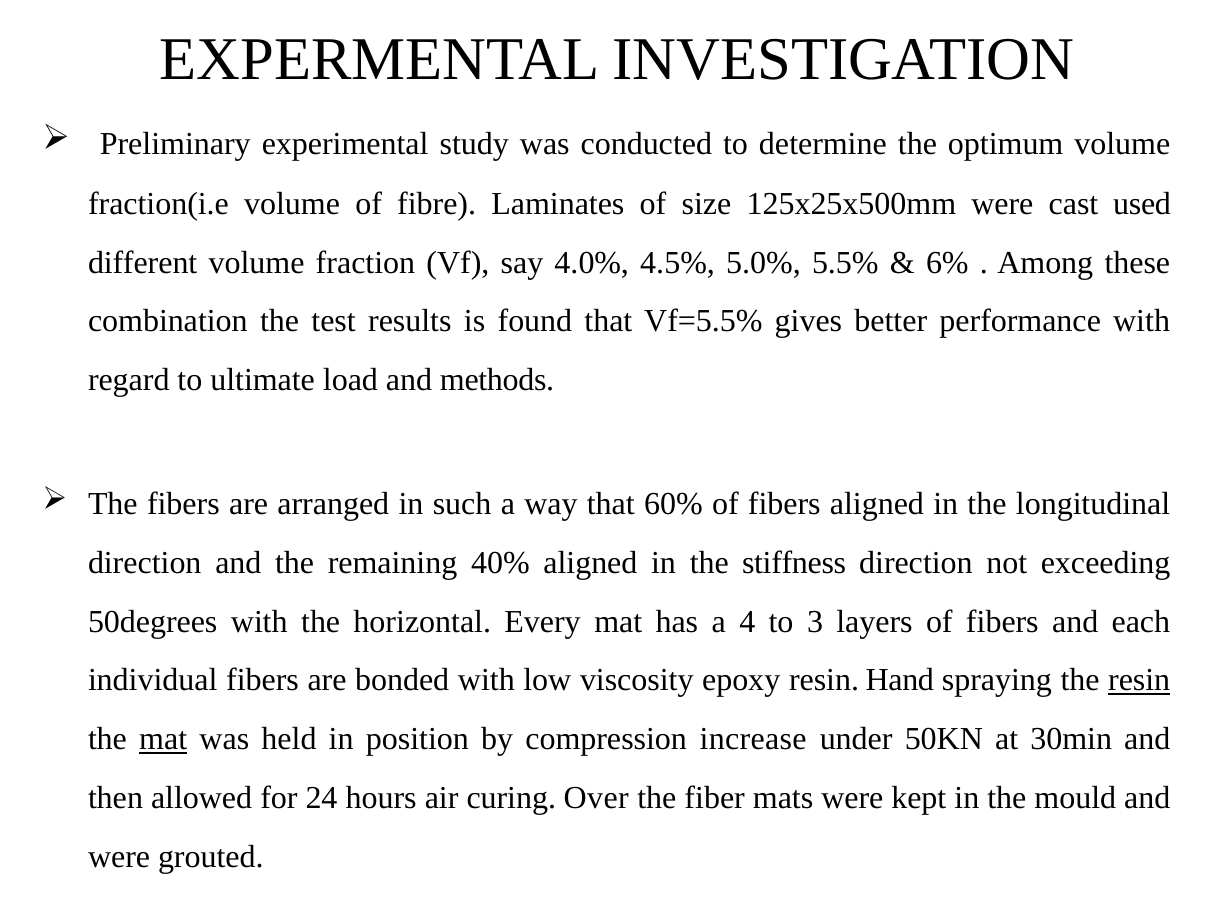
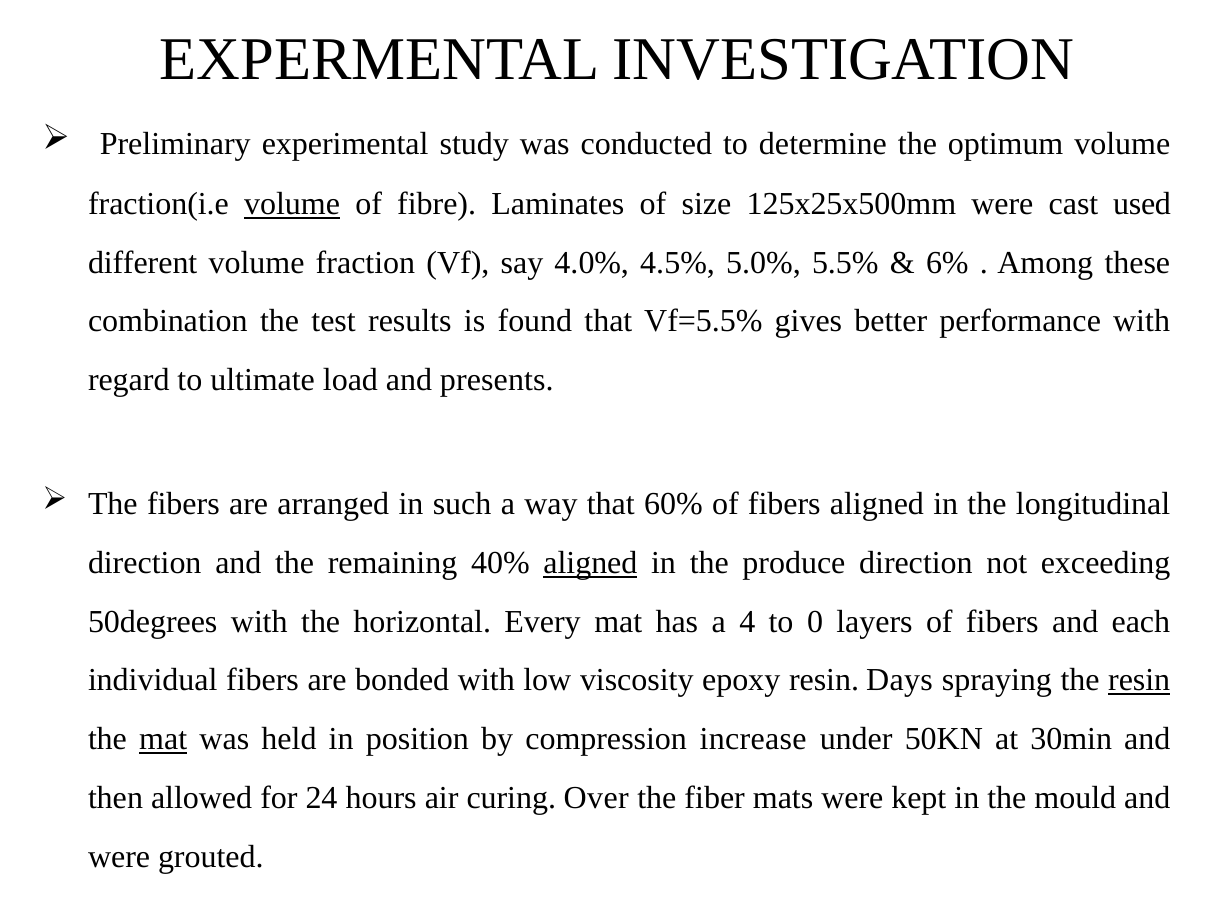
volume underline: none -> present (292, 204)
methods: methods -> presents (497, 380)
aligned underline: none -> present (590, 563)
stiffness: stiffness -> produce (794, 563)
3: 3 -> 0 (815, 622)
Hand: Hand -> Days (899, 681)
